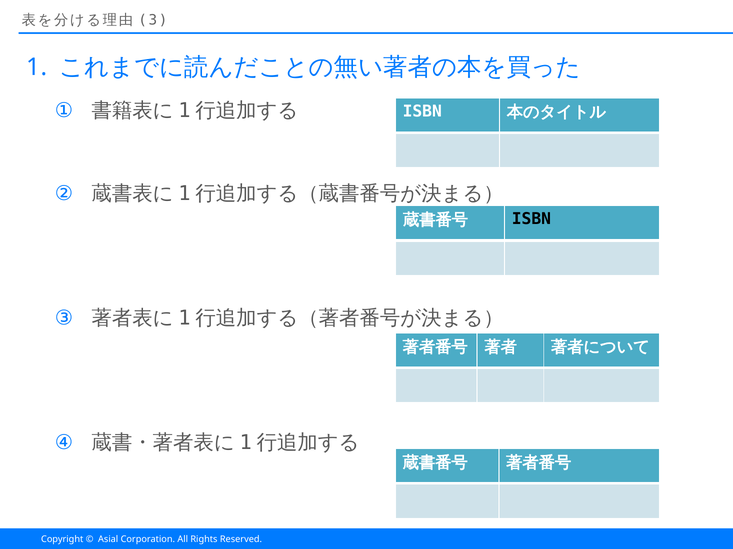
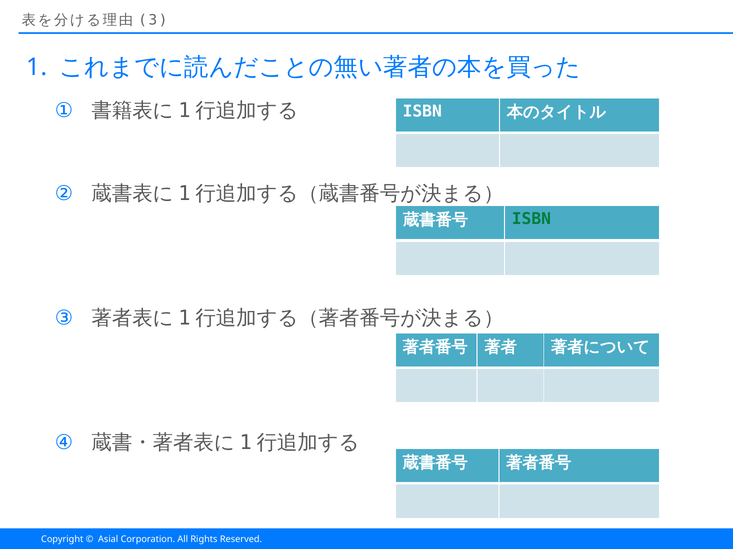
ISBN colour: black -> green (531, 219)
